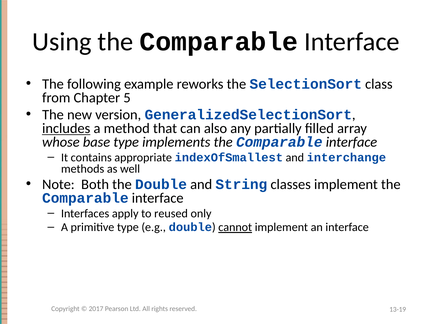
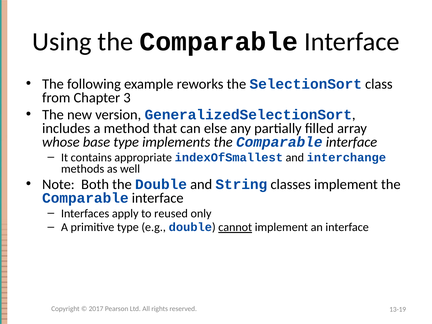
5: 5 -> 3 (127, 98)
includes underline: present -> none (66, 128)
also: also -> else (215, 128)
